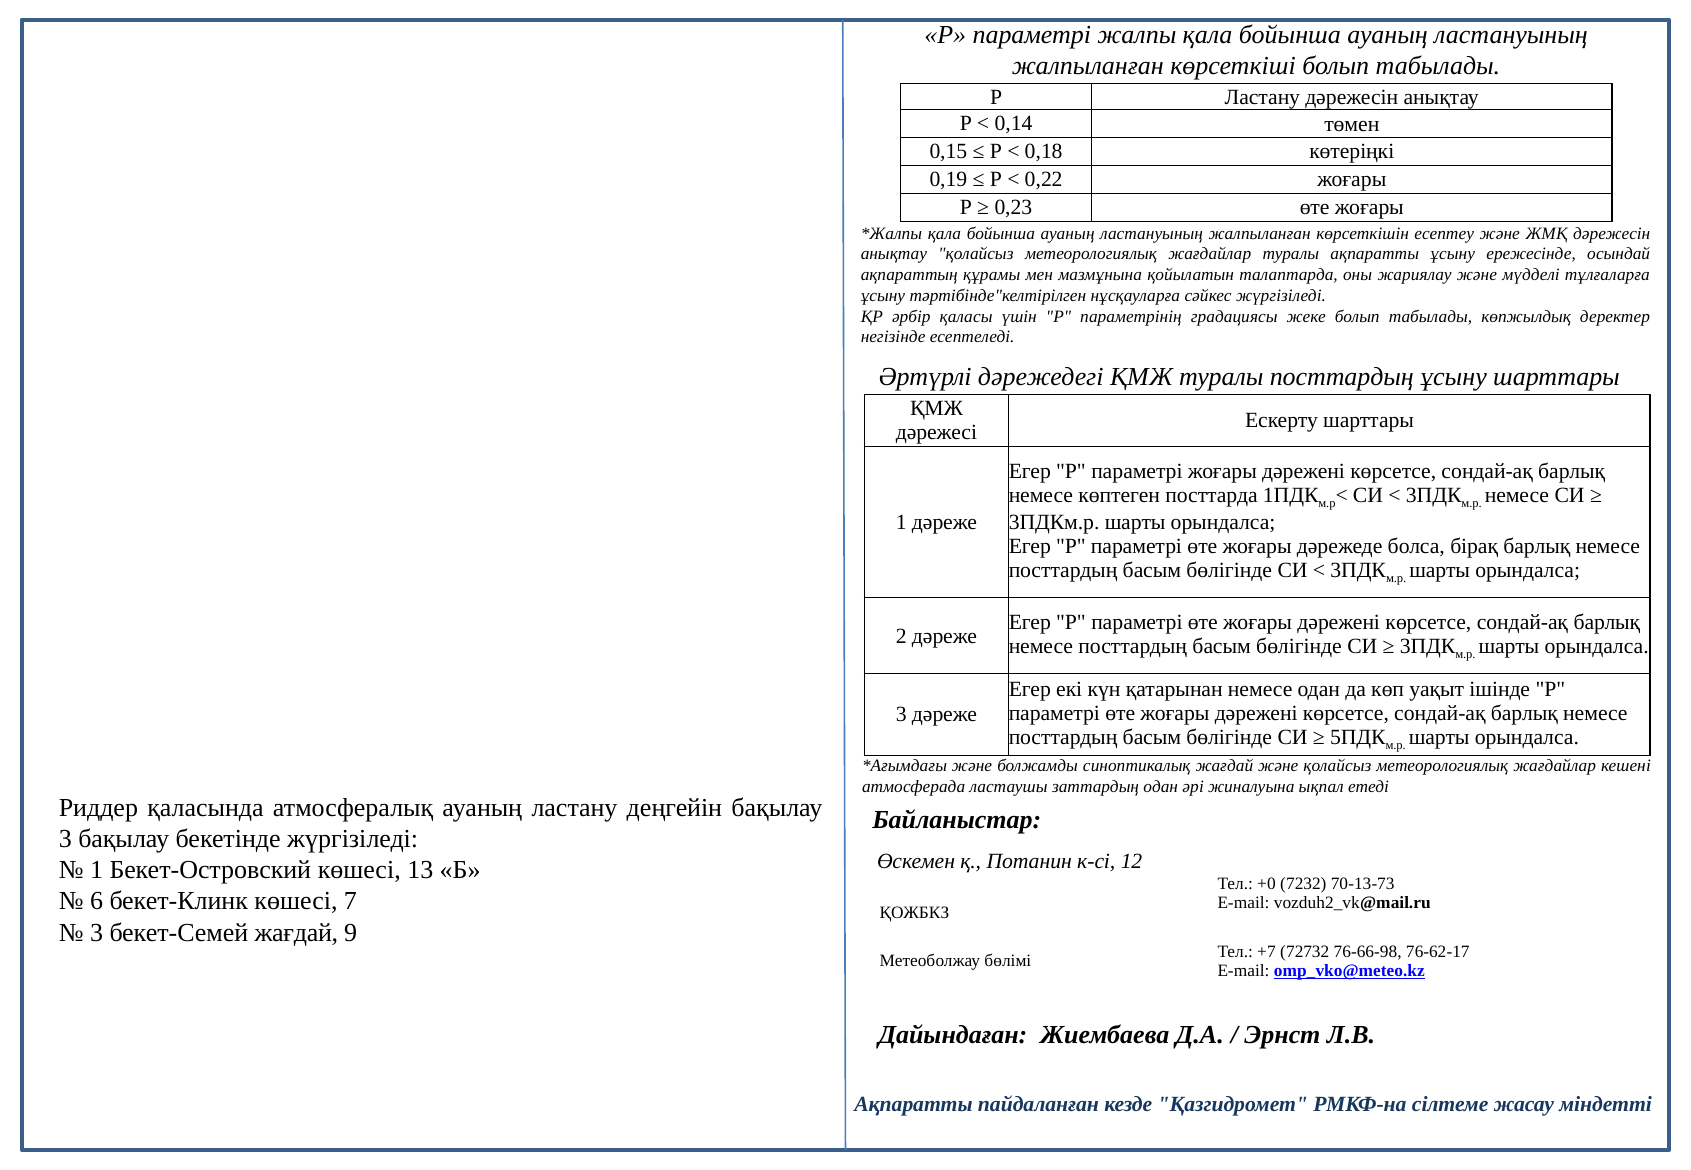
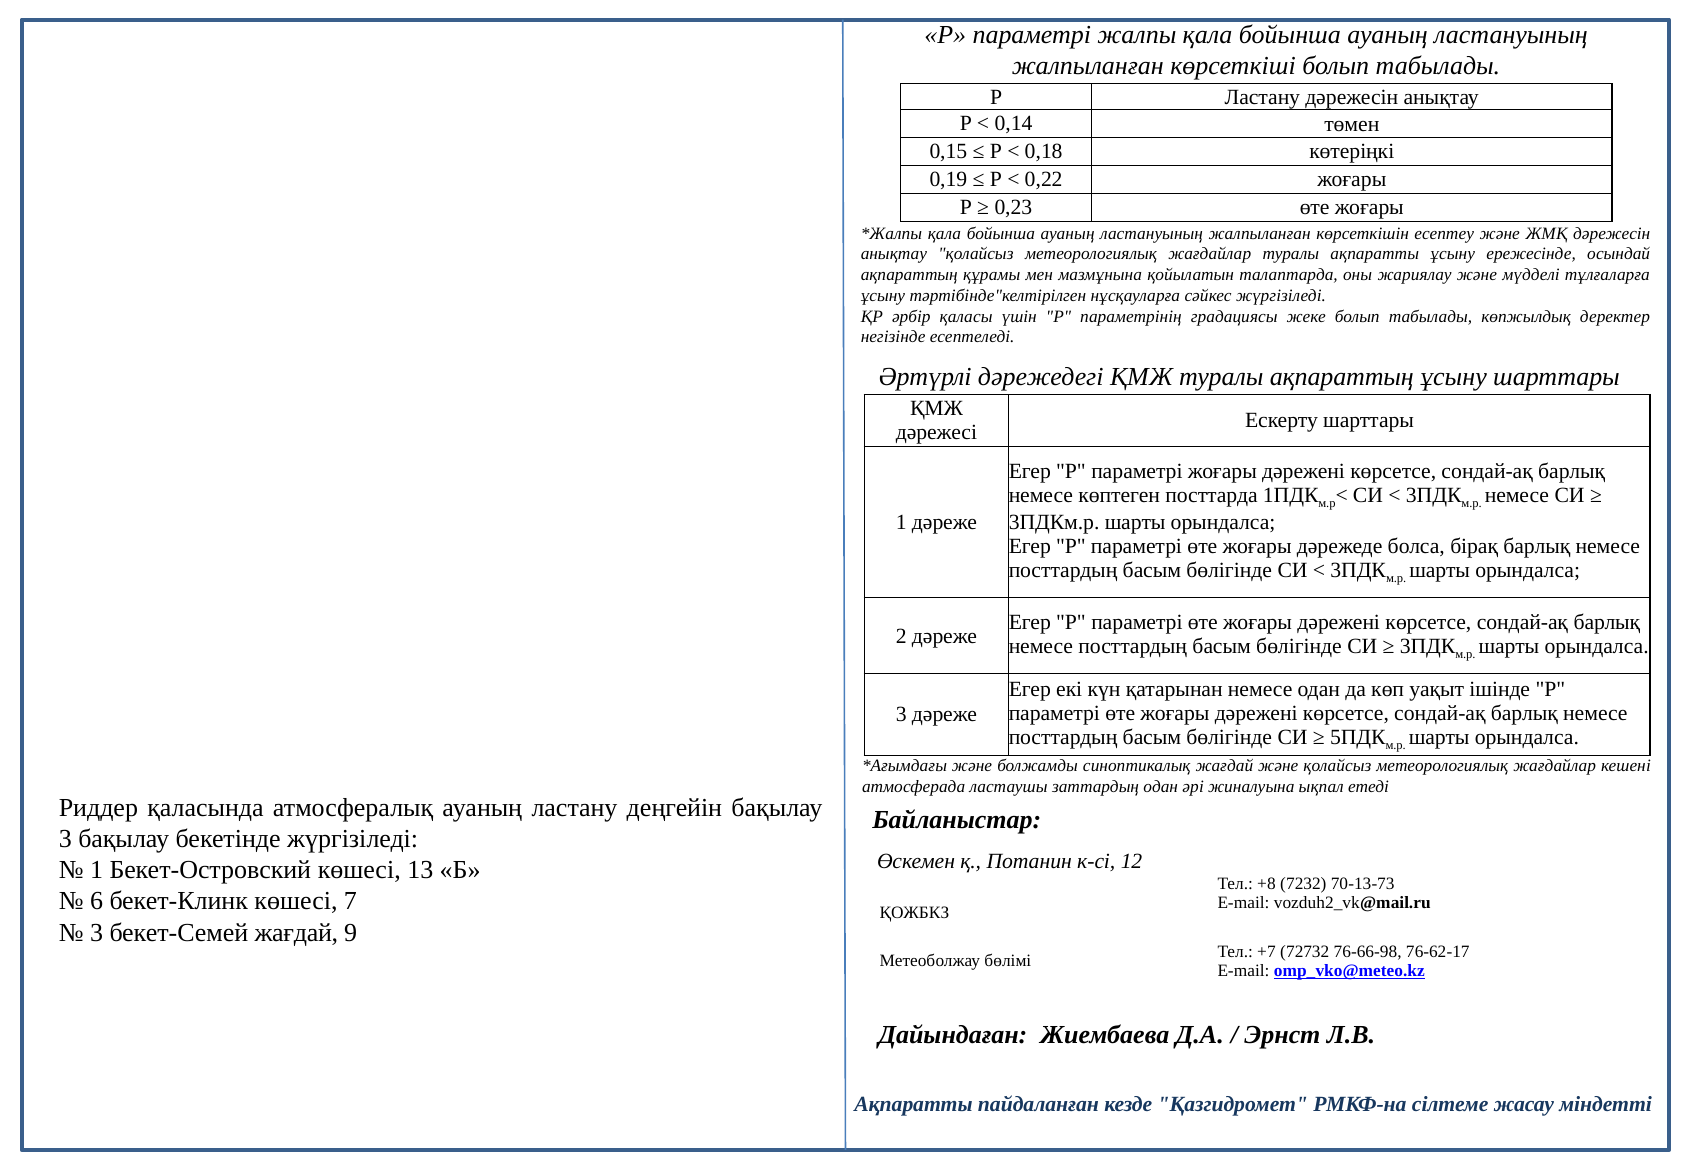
туралы посттардың: посттардың -> ақпараттың (1342, 377)
+0: +0 -> +8 (1266, 884)
